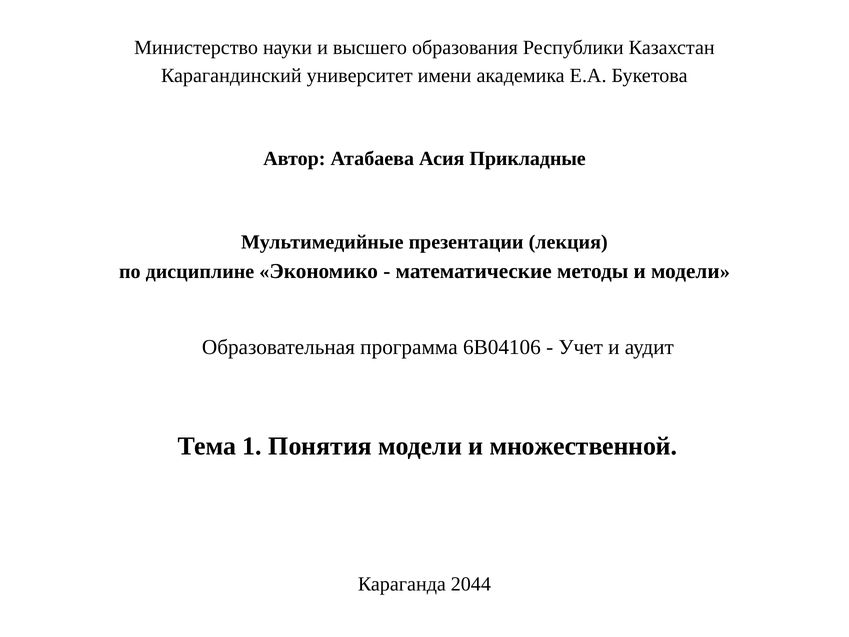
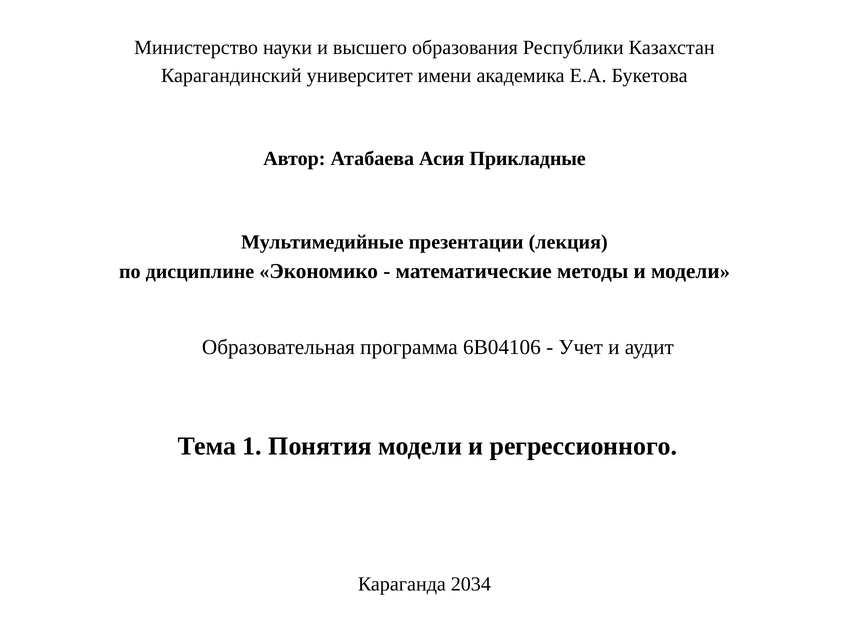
множественной: множественной -> регрессионного (583, 446)
2044: 2044 -> 2034 (471, 584)
